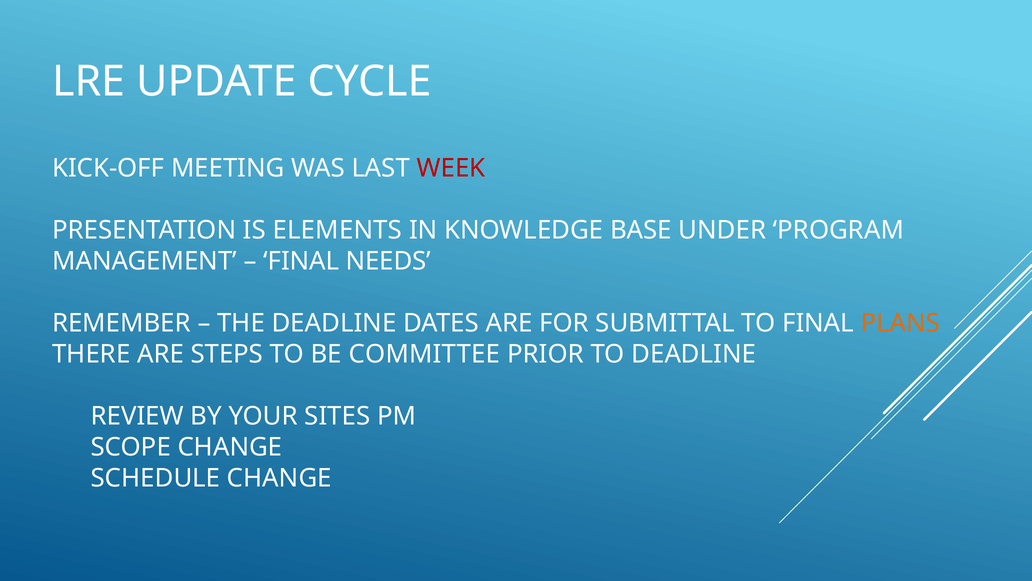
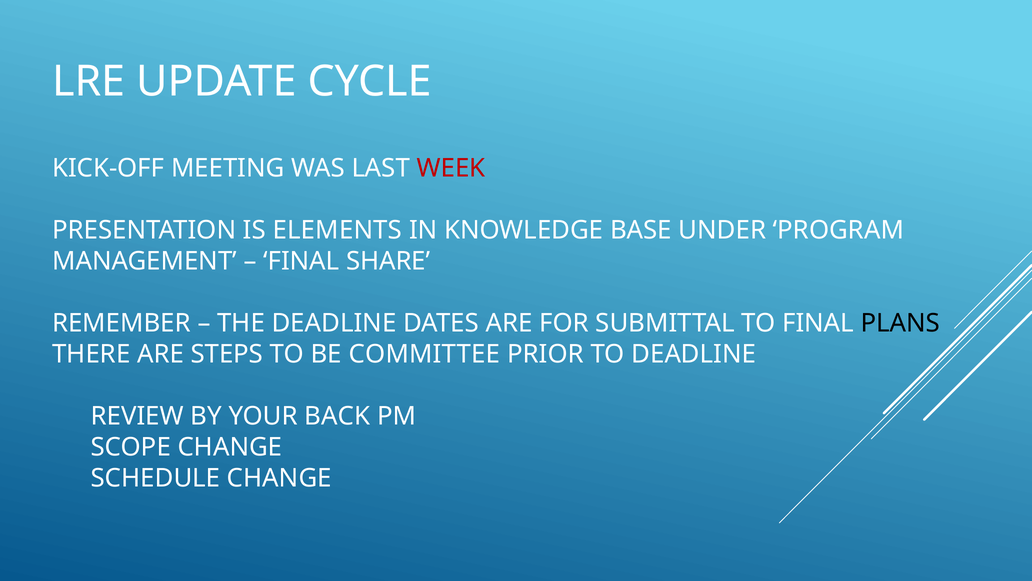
NEEDS: NEEDS -> SHARE (388, 261)
PLANS colour: orange -> black (900, 323)
SITES: SITES -> BACK (337, 416)
